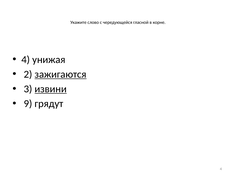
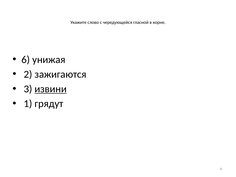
4: 4 -> 6 (26, 60)
зажигаются underline: present -> none (61, 74)
9: 9 -> 1 (28, 104)
